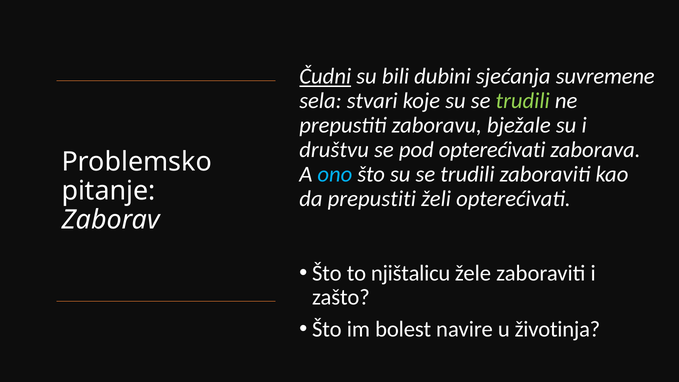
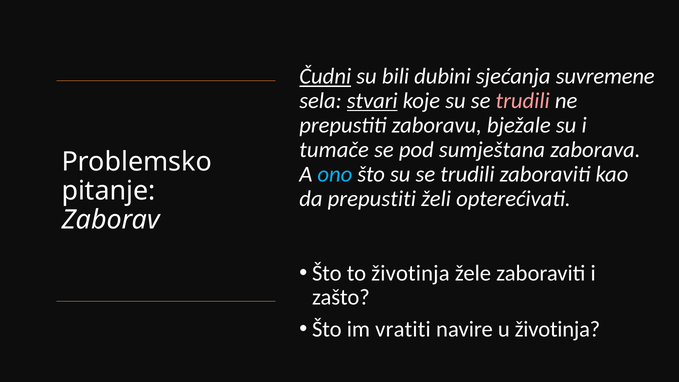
stvari underline: none -> present (372, 101)
trudili colour: light green -> pink (523, 101)
društvu: društvu -> tumače (334, 150)
pod opterećivati: opterećivati -> sumještana (492, 150)
to njištalicu: njištalicu -> životinja (410, 273)
bolest: bolest -> vratiti (403, 329)
